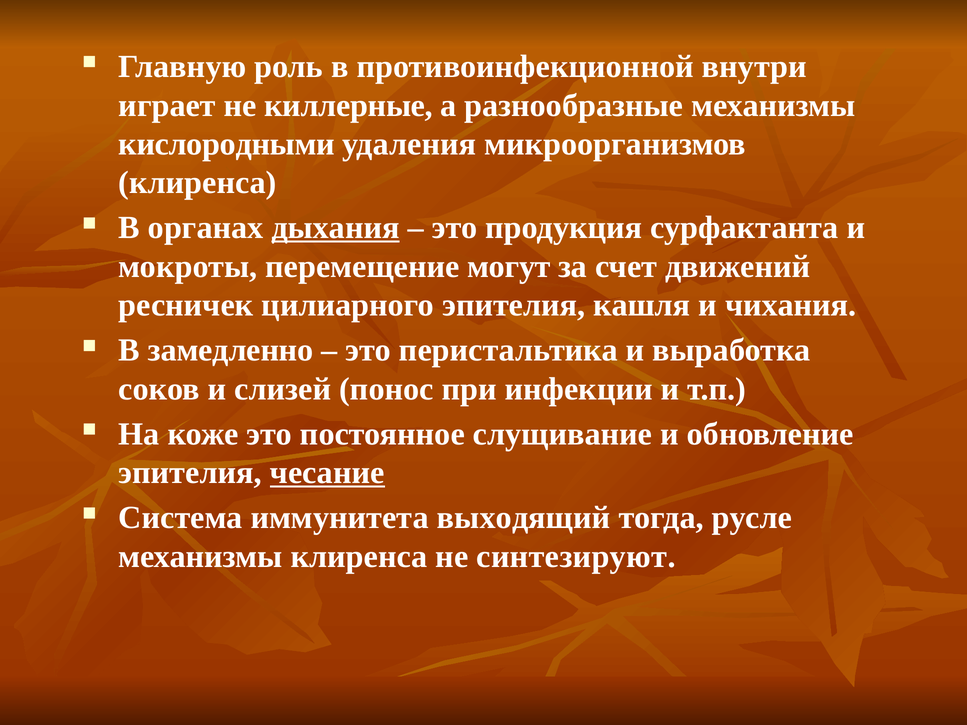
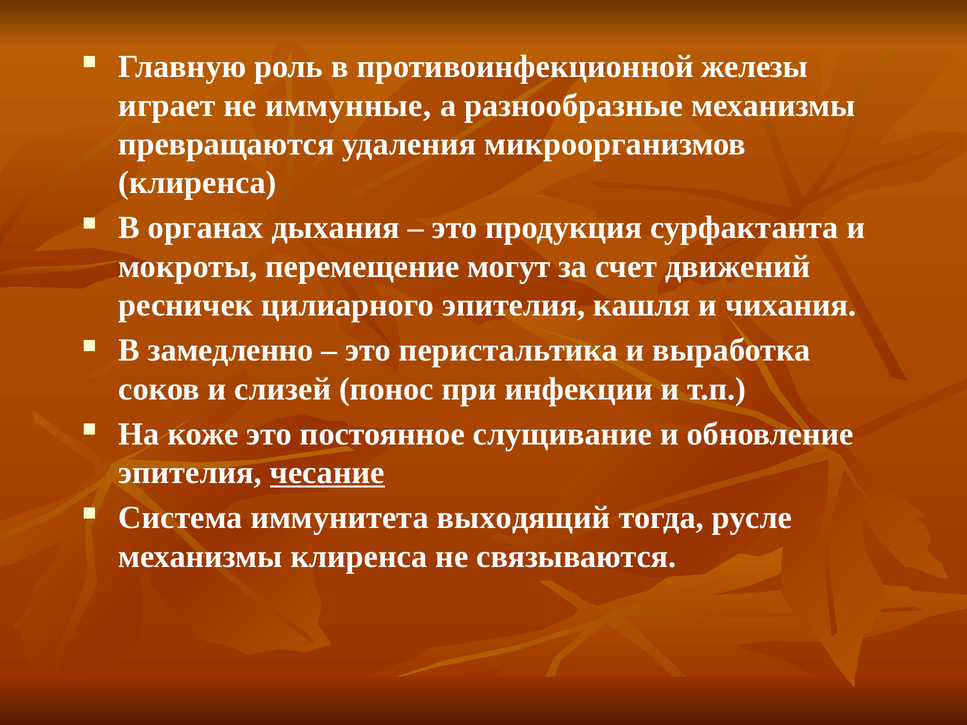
внутри: внутри -> железы (754, 67)
киллерные: киллерные -> иммунные (348, 105)
кислородными: кислородными -> превращаются (227, 144)
дыхания underline: present -> none (336, 228)
синтезируют: синтезируют -> связываются (576, 557)
